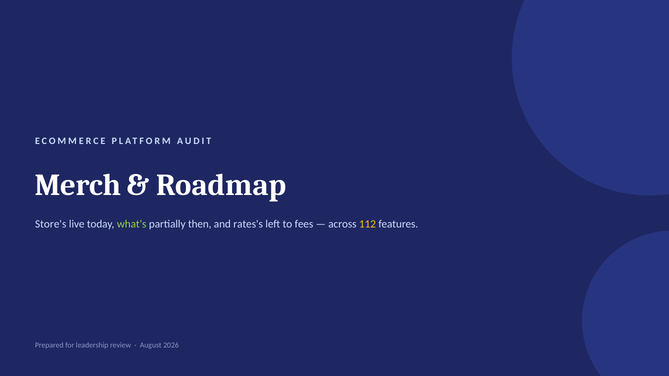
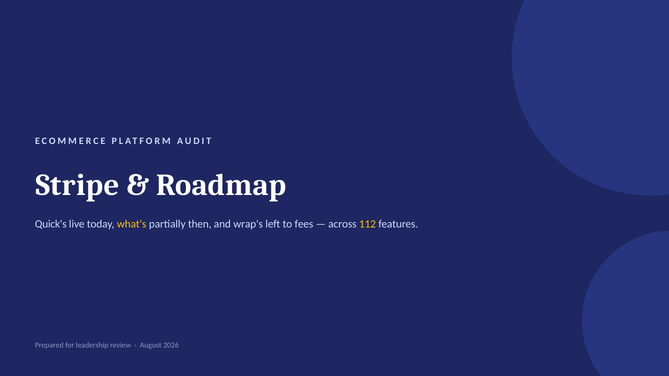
Merch: Merch -> Stripe (77, 185)
Store's: Store's -> Quick's (51, 224)
what's colour: light green -> yellow (132, 224)
rates's: rates's -> wrap's (248, 224)
